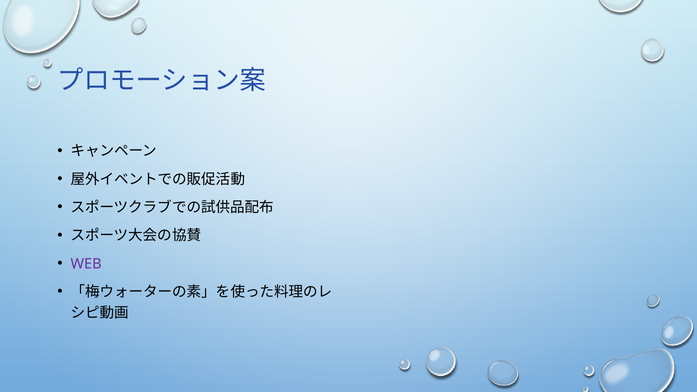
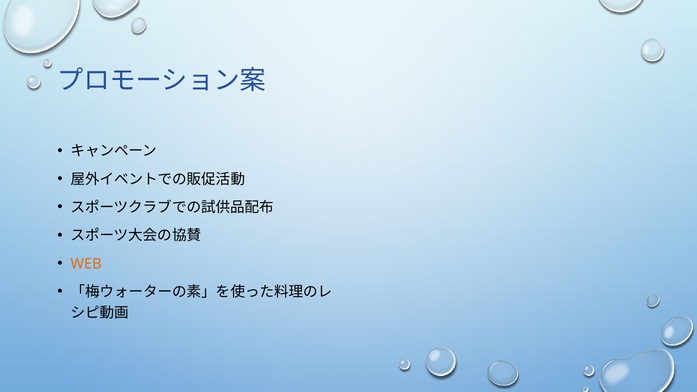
WEB colour: purple -> orange (86, 264)
